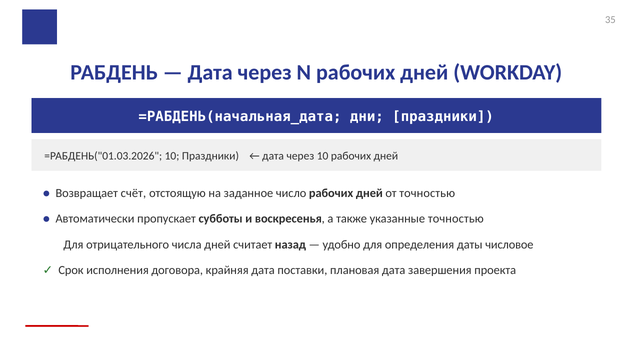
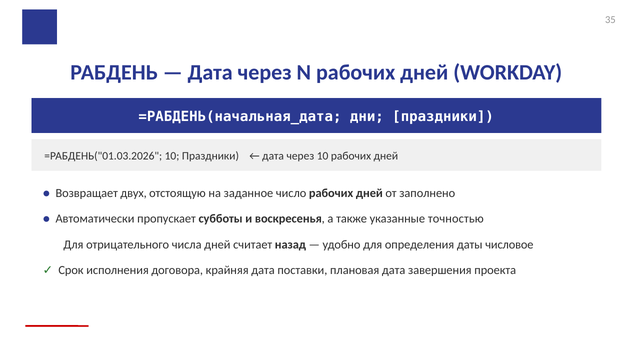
счёт: счёт -> двух (134, 193)
от точностью: точностью -> заполнено (427, 193)
